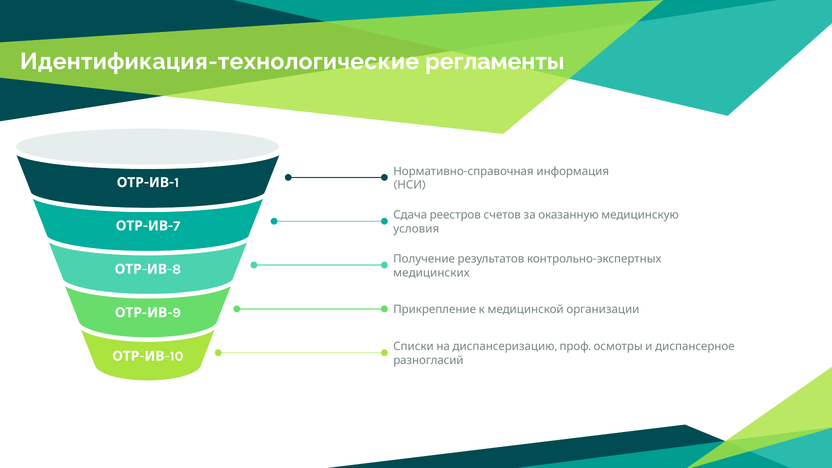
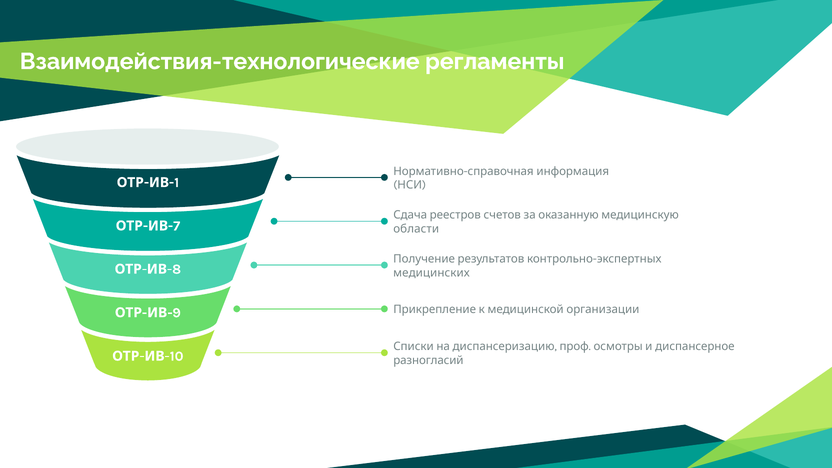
Идентификация-технологические: Идентификация-технологические -> Взаимодействия-технологические (220, 61)
условия: условия -> области (416, 229)
